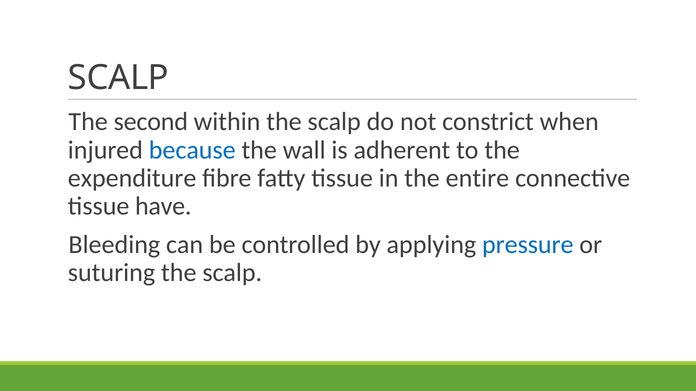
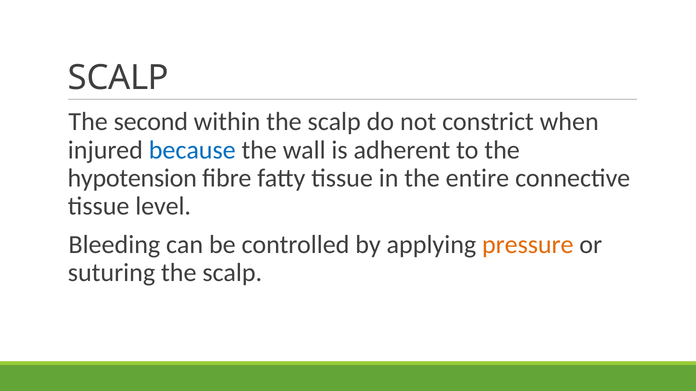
expenditure: expenditure -> hypotension (132, 178)
have: have -> level (163, 206)
pressure colour: blue -> orange (528, 245)
